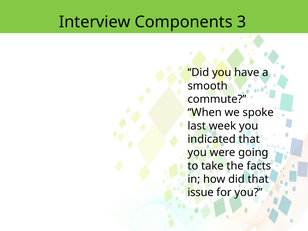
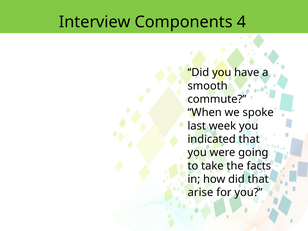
3: 3 -> 4 (241, 22)
issue: issue -> arise (200, 193)
